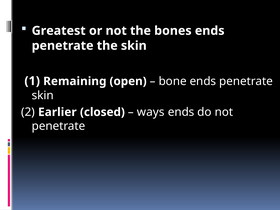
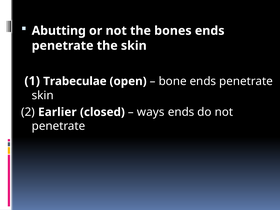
Greatest: Greatest -> Abutting (59, 31)
Remaining: Remaining -> Trabeculae (75, 81)
